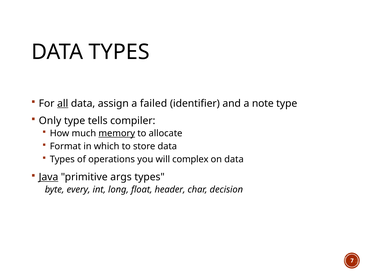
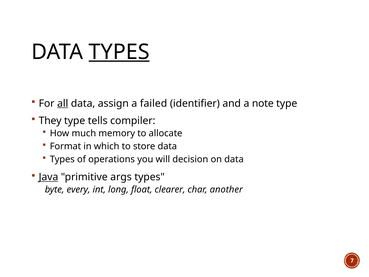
TYPES underline: none -> present (119, 52)
Only: Only -> They (50, 121)
memory underline: present -> none (117, 133)
complex: complex -> decision (190, 159)
header: header -> clearer (170, 189)
decision: decision -> another (226, 189)
